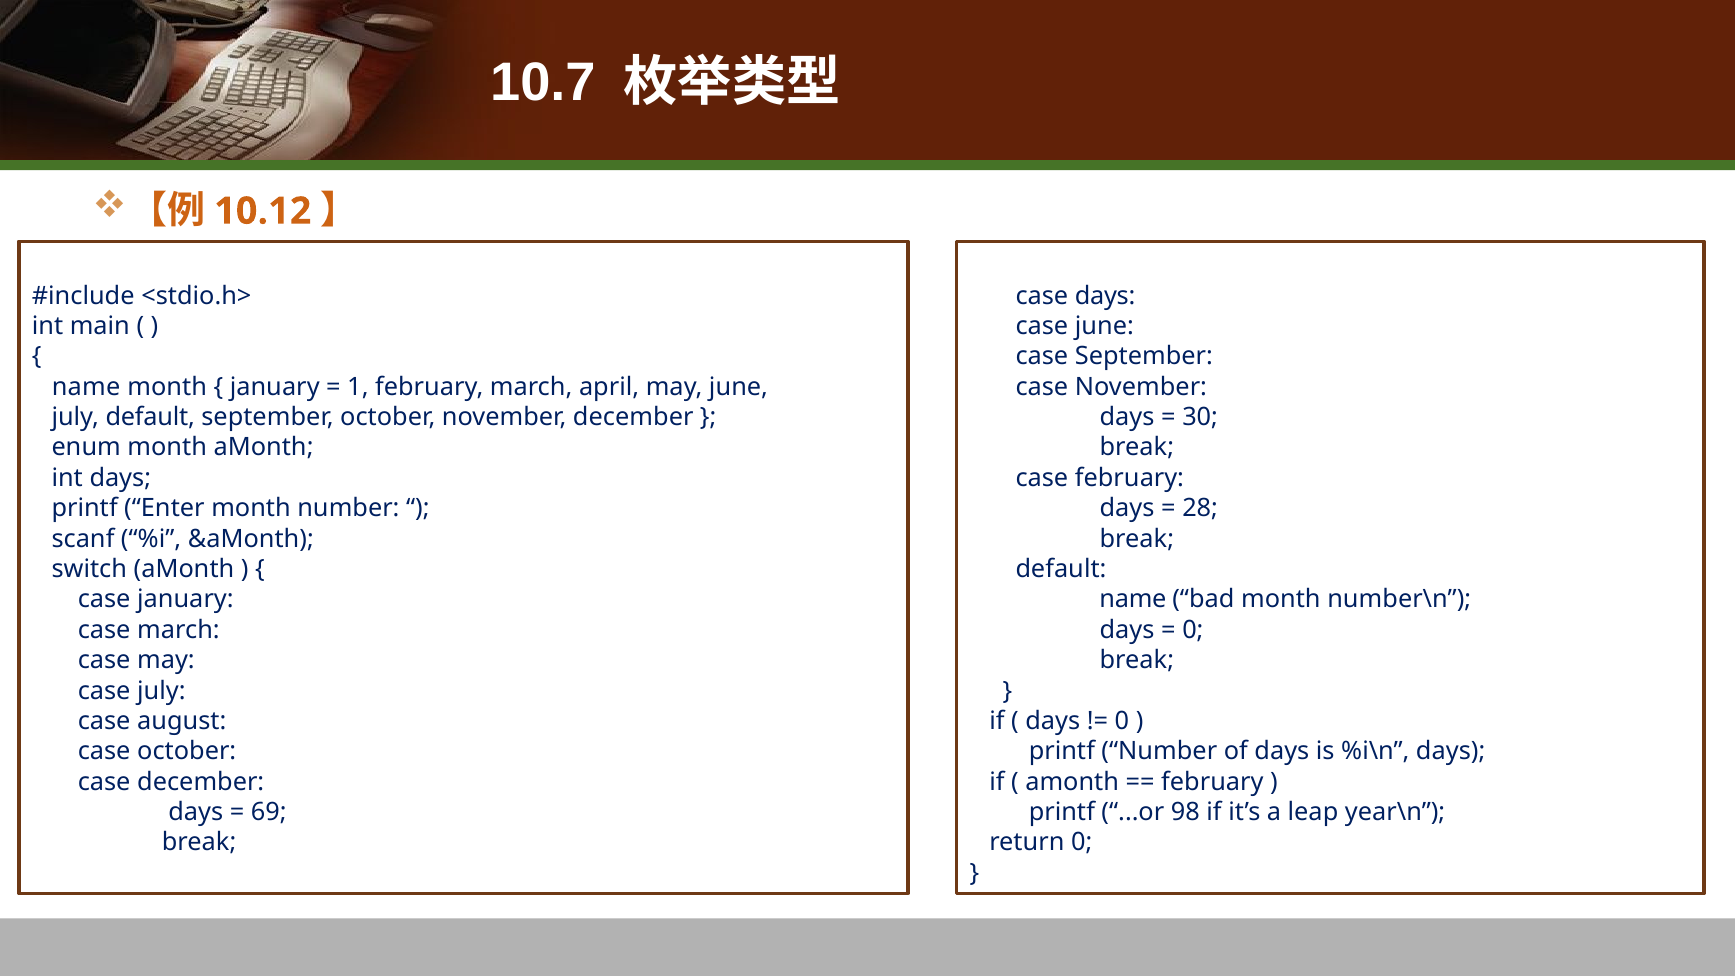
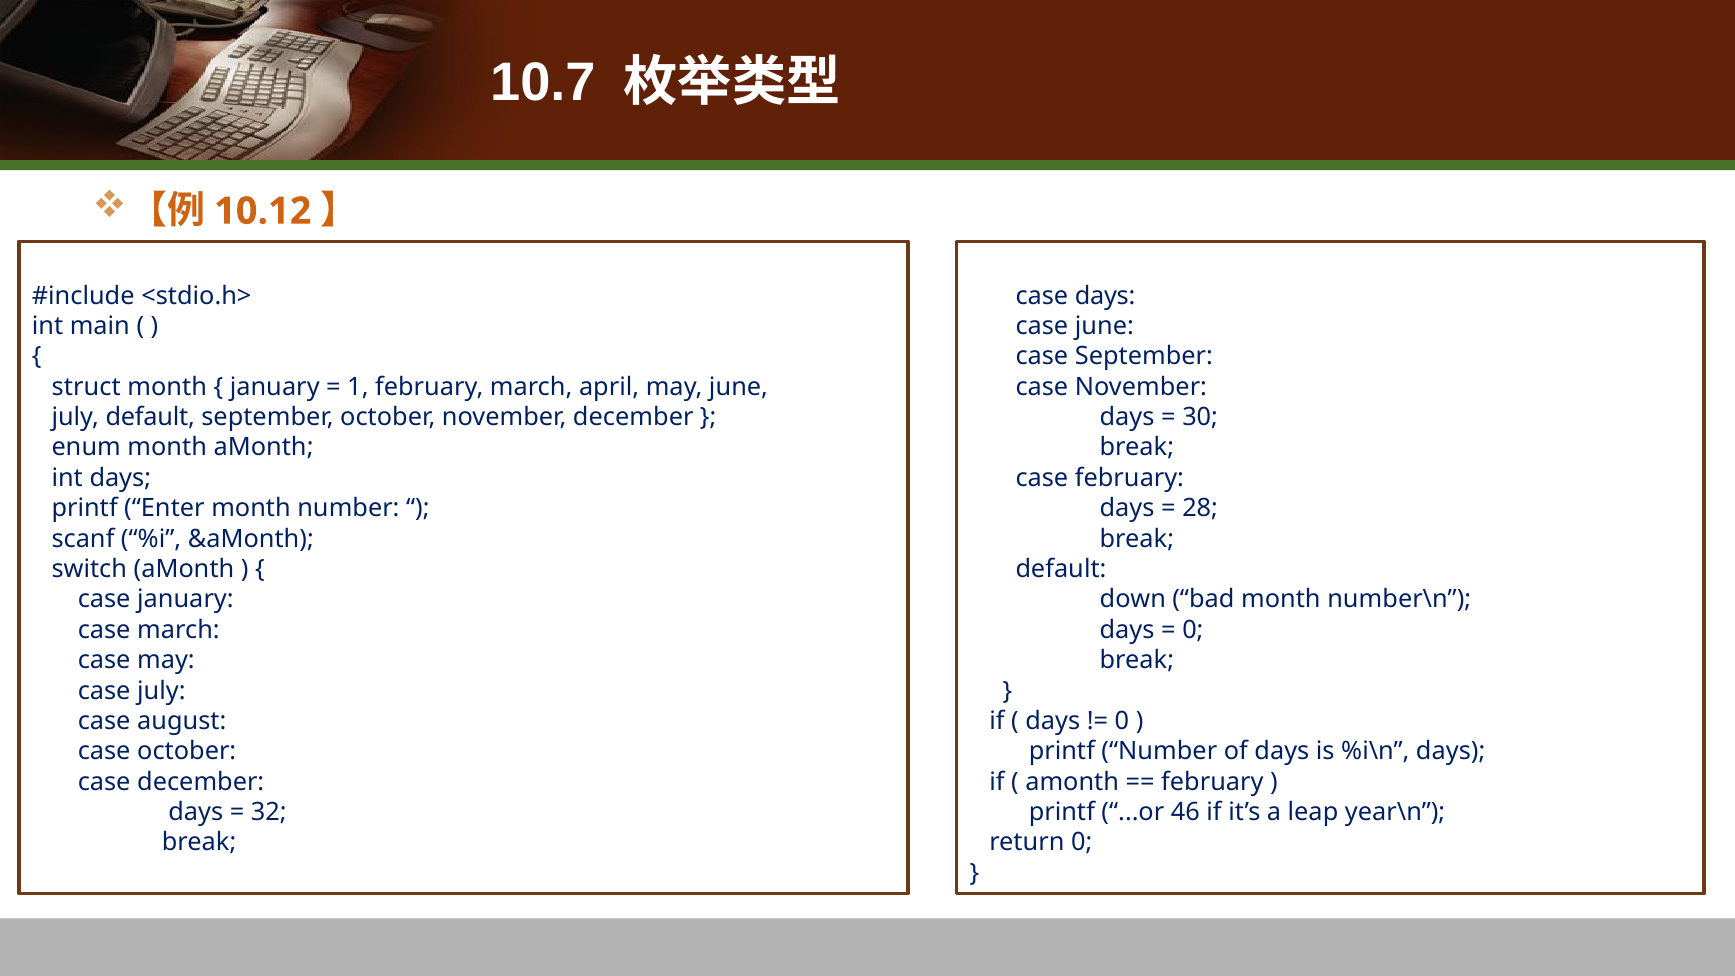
name: name -> struct (86, 387)
name: name -> down (1133, 599)
69: 69 -> 32 (269, 812)
98: 98 -> 46 (1185, 812)
